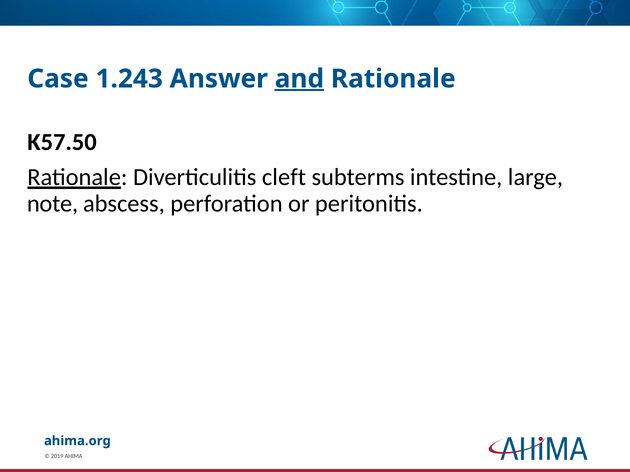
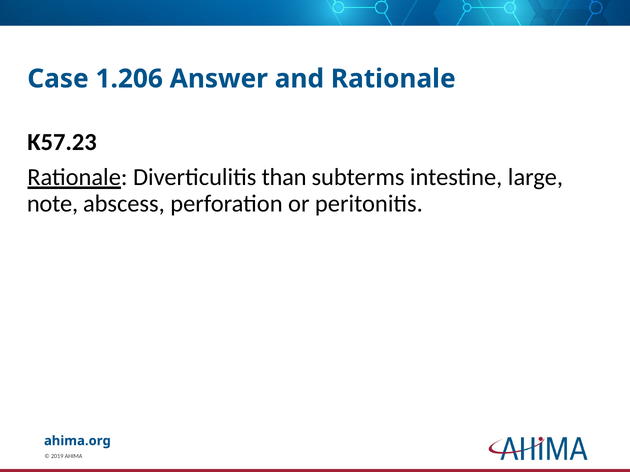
1.243: 1.243 -> 1.206 (129, 79)
and underline: present -> none (299, 79)
K57.50: K57.50 -> K57.23 (62, 142)
cleft: cleft -> than (284, 177)
